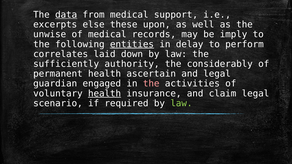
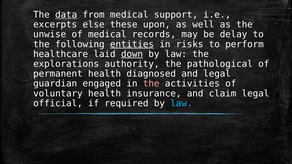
imply: imply -> delay (234, 34)
delay: delay -> risks (190, 44)
correlates: correlates -> healthcare (61, 54)
down underline: none -> present (132, 54)
sufficiently: sufficiently -> explorations (66, 64)
considerably: considerably -> pathological (220, 64)
ascertain: ascertain -> diagnosed (151, 74)
health underline: present -> none (105, 94)
scenario: scenario -> official (58, 103)
law colour: light green -> light blue (181, 103)
